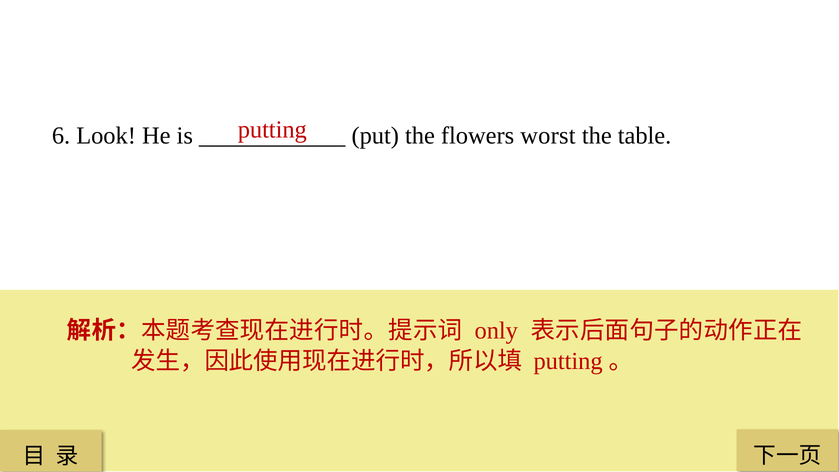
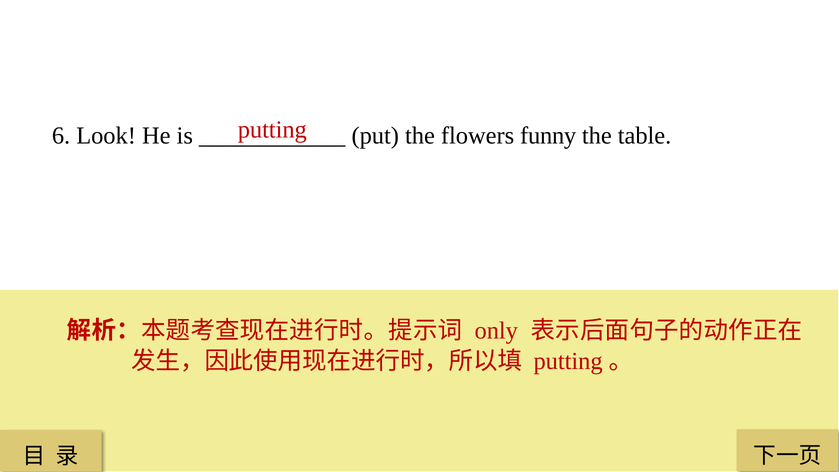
worst: worst -> funny (548, 136)
